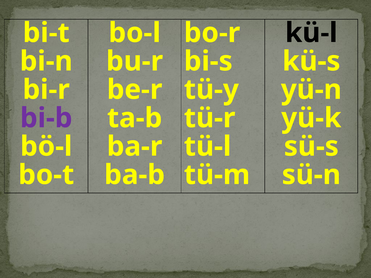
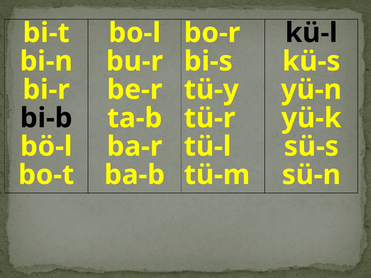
bi-b colour: purple -> black (46, 118)
